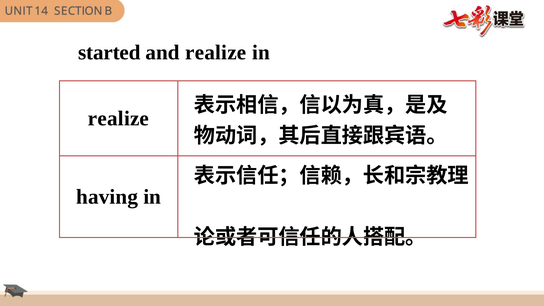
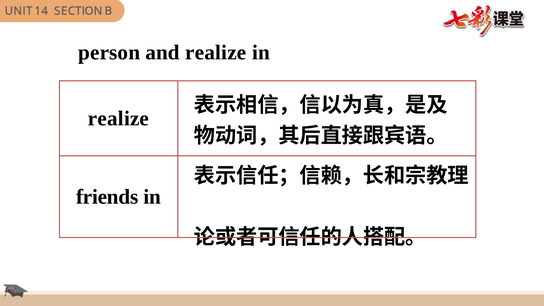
started: started -> person (109, 53)
having: having -> friends (107, 197)
